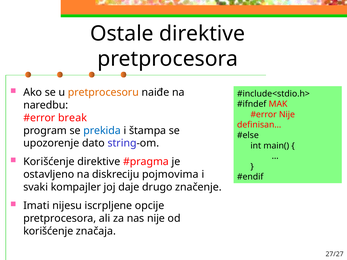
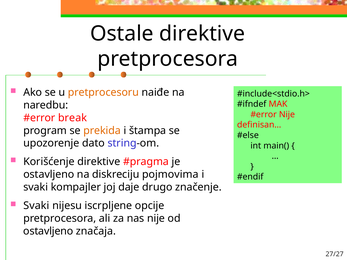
prekida colour: blue -> orange (102, 131)
Imati: Imati -> Svaki (36, 206)
korišćenje: korišćenje -> ostavljeno (48, 231)
